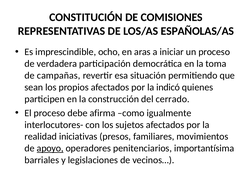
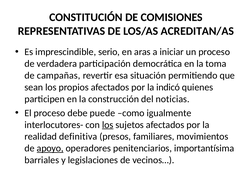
ESPAÑOLAS/AS: ESPAÑOLAS/AS -> ACREDITAN/AS (197, 31)
ocho: ocho -> serio (109, 52)
cerrado: cerrado -> noticias (173, 99)
afirma: afirma -> puede (102, 113)
los underline: none -> present (108, 125)
iniciativas: iniciativas -> definitiva (78, 137)
